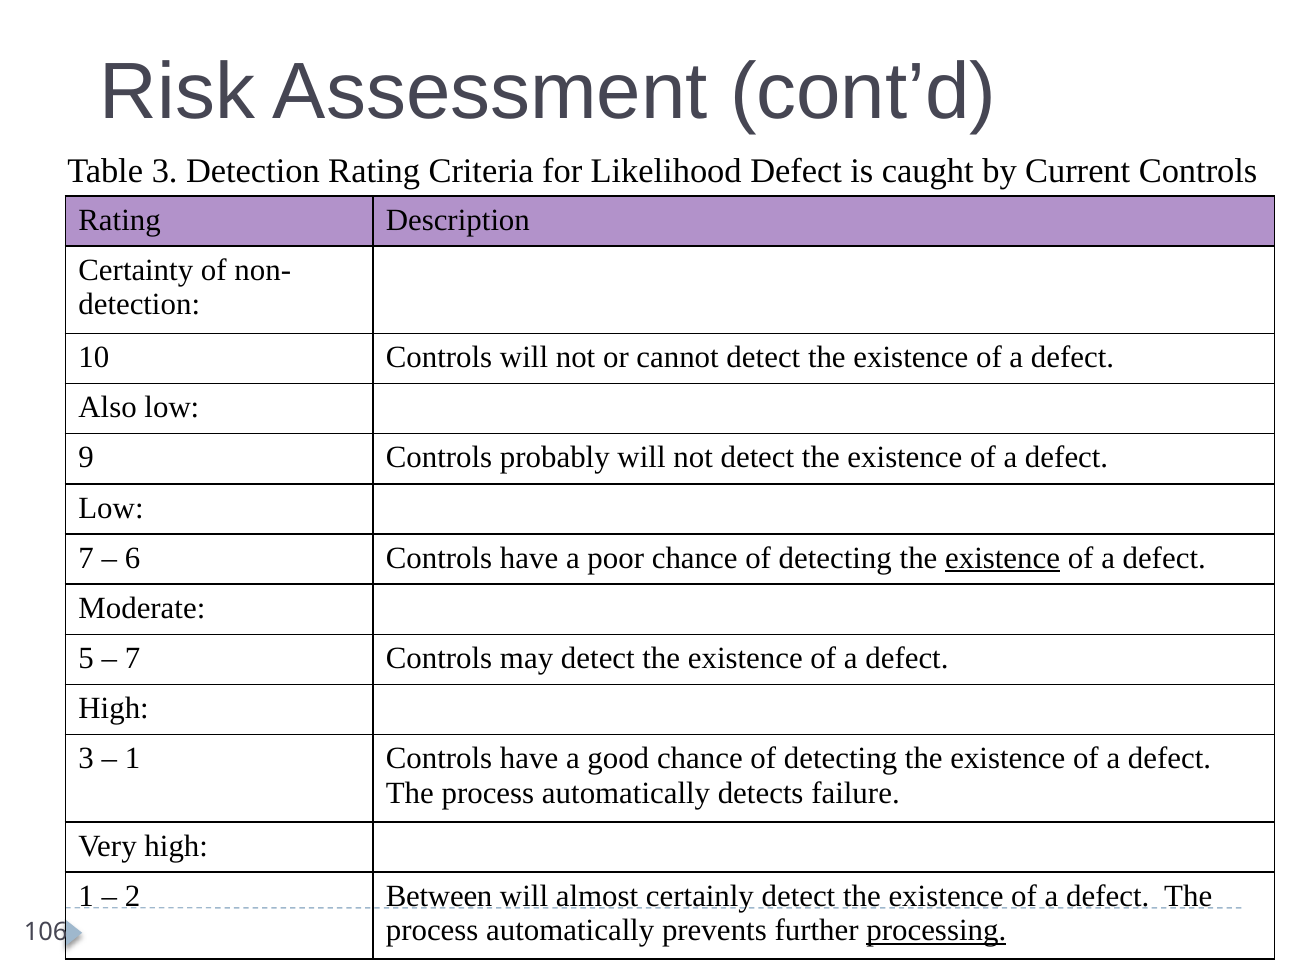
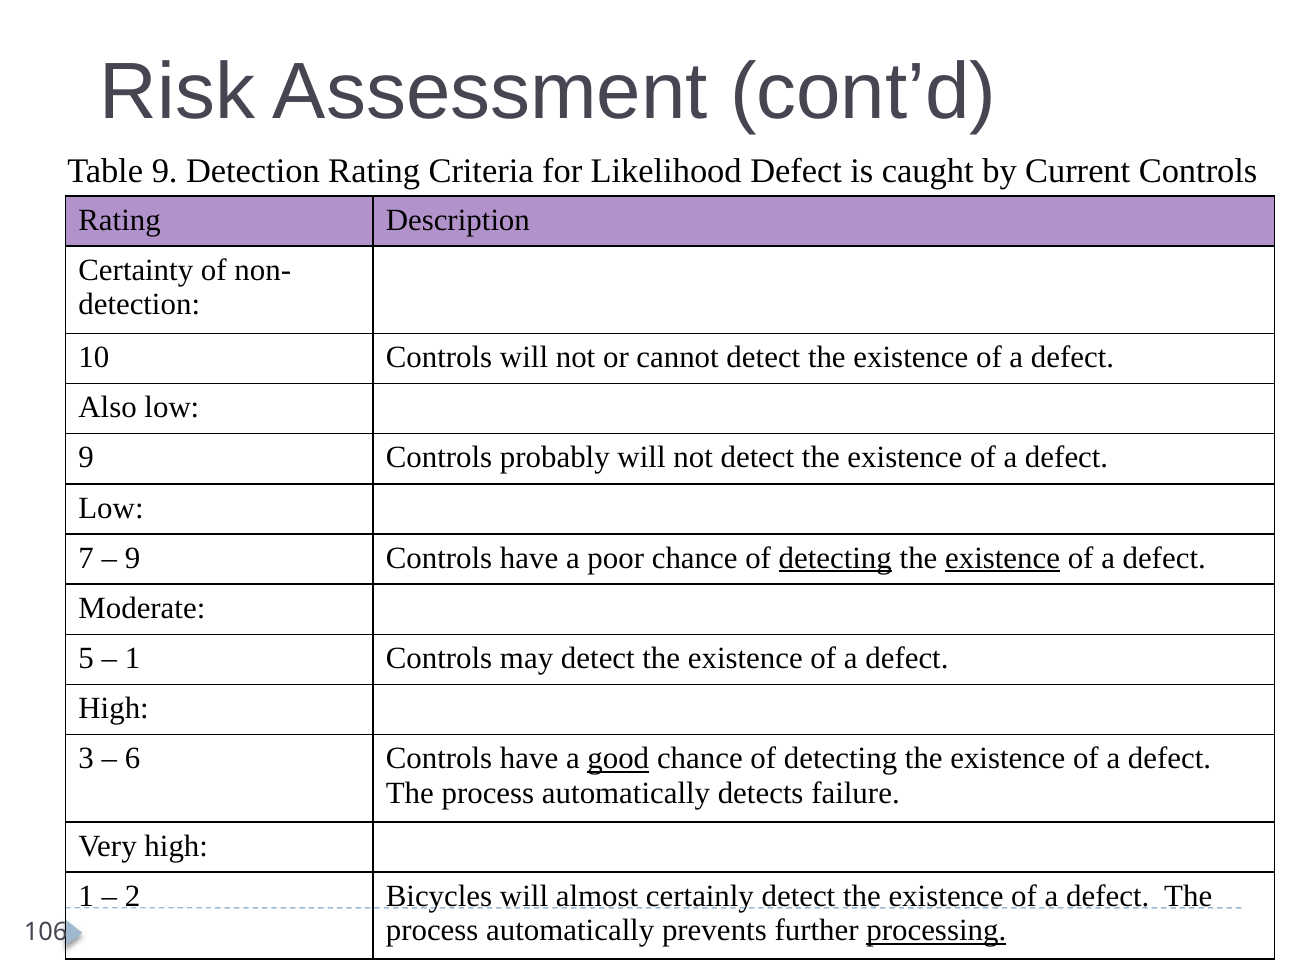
Table 3: 3 -> 9 (165, 171)
6: 6 -> 9 (133, 558)
detecting underline: none -> present (835, 558)
7: 7 -> 1 (133, 658)
1: 1 -> 6 (133, 759)
good underline: none -> present (618, 759)
Between: Between -> Bicycles (439, 896)
